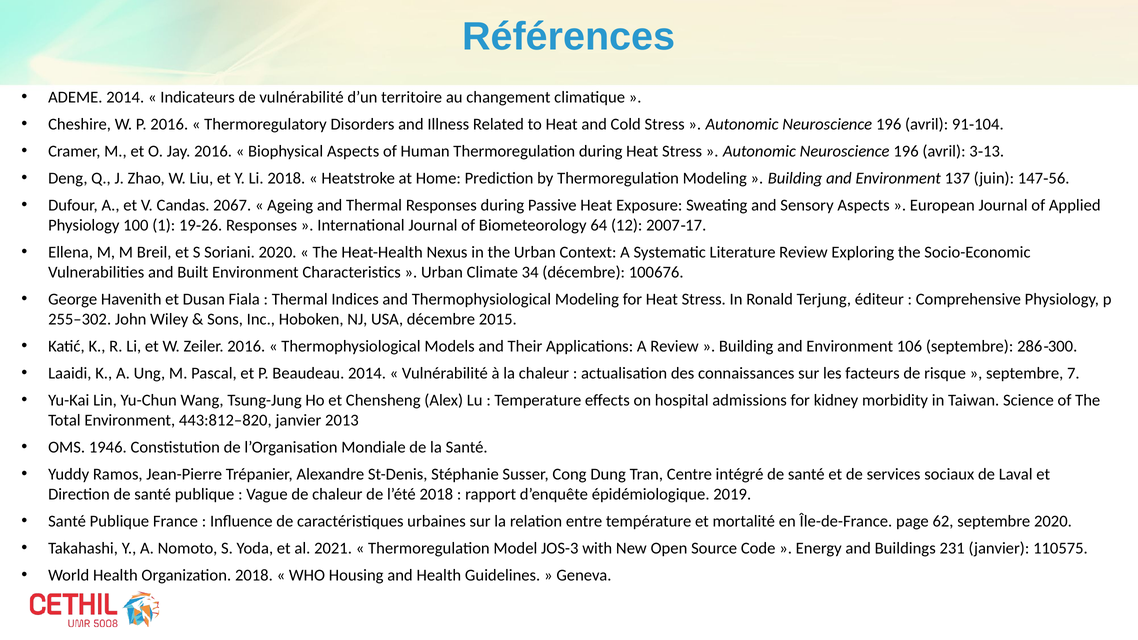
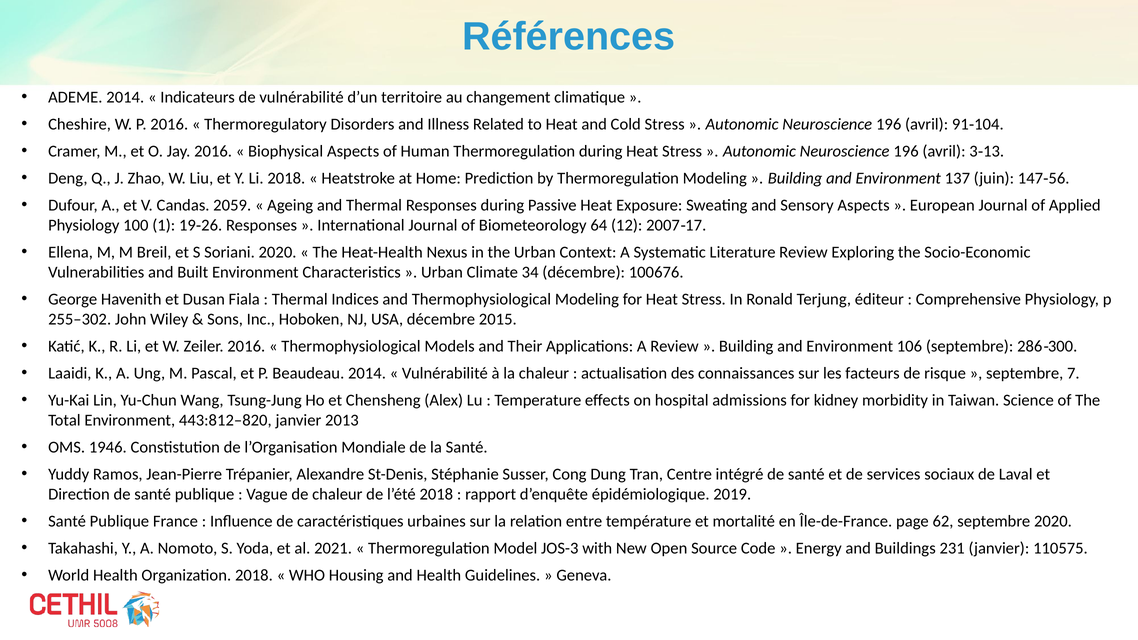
2067: 2067 -> 2059 (232, 205)
